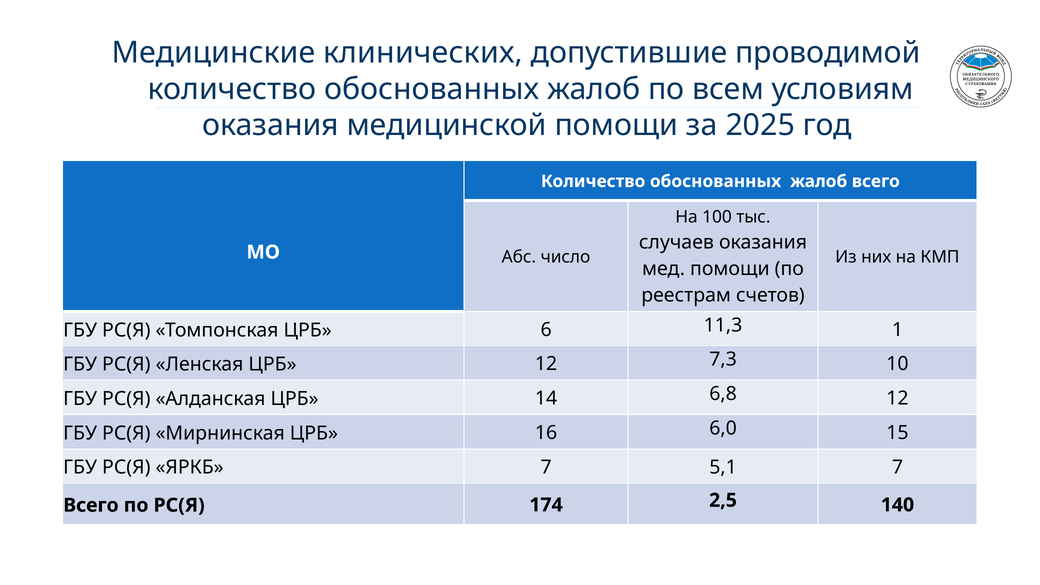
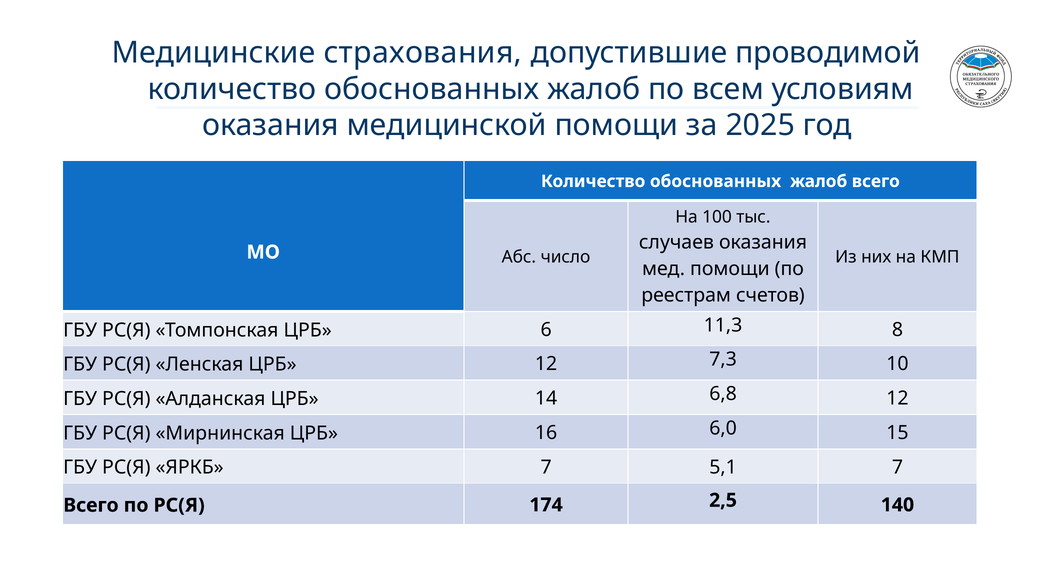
клинических: клинических -> страхования (423, 53)
1: 1 -> 8 (898, 330)
